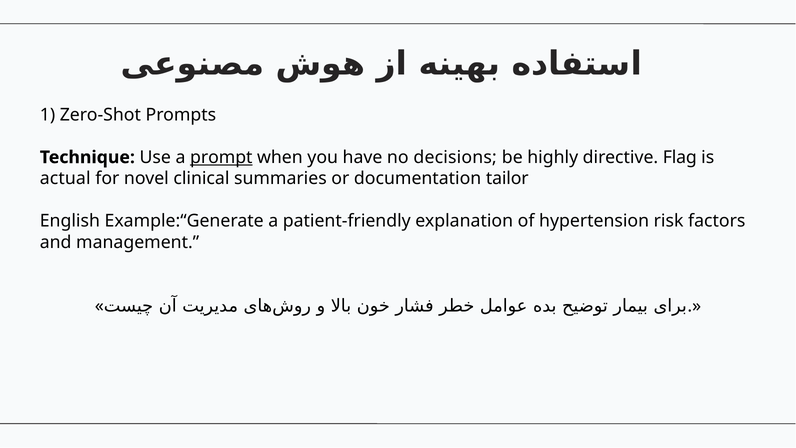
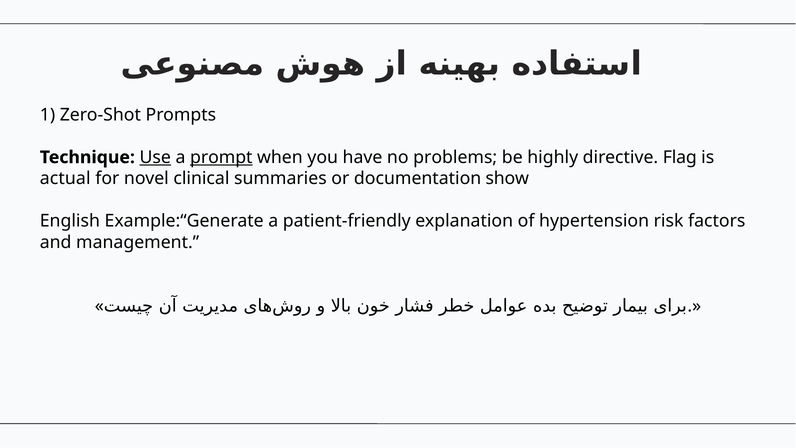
Use underline: none -> present (155, 157)
decisions: decisions -> problems (455, 157)
tailor: tailor -> show (507, 179)
